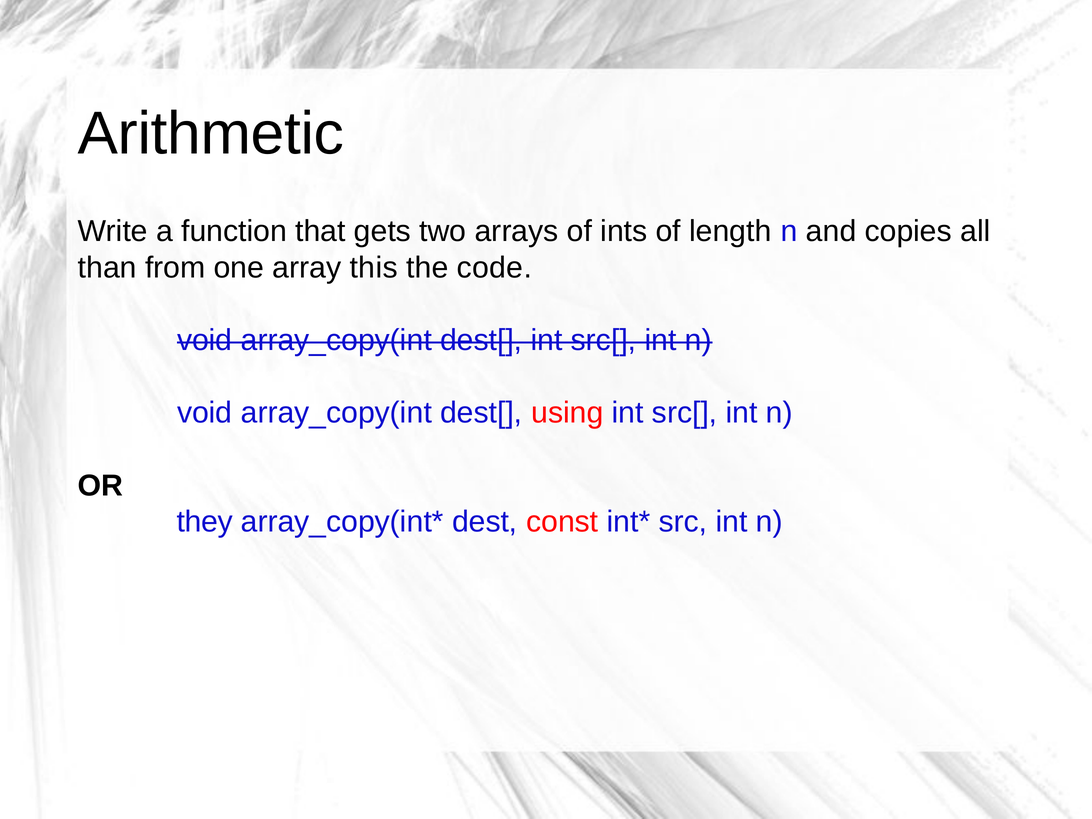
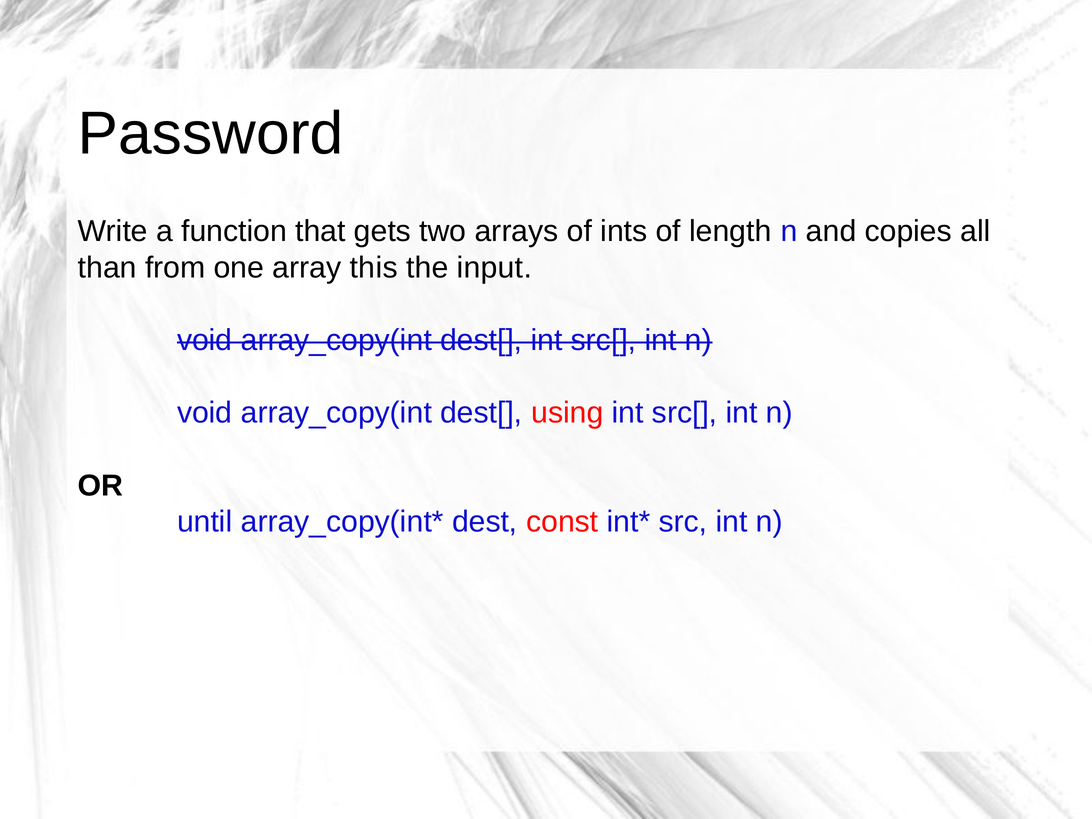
Arithmetic: Arithmetic -> Password (211, 134)
code: code -> input (494, 268)
they: they -> until (205, 522)
